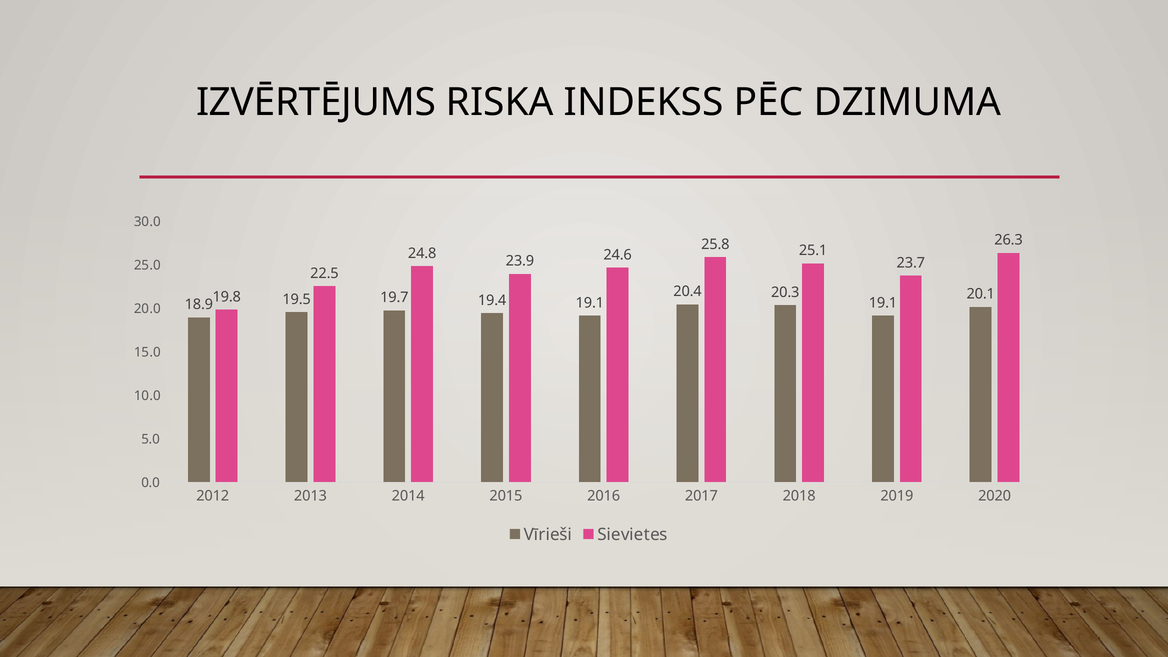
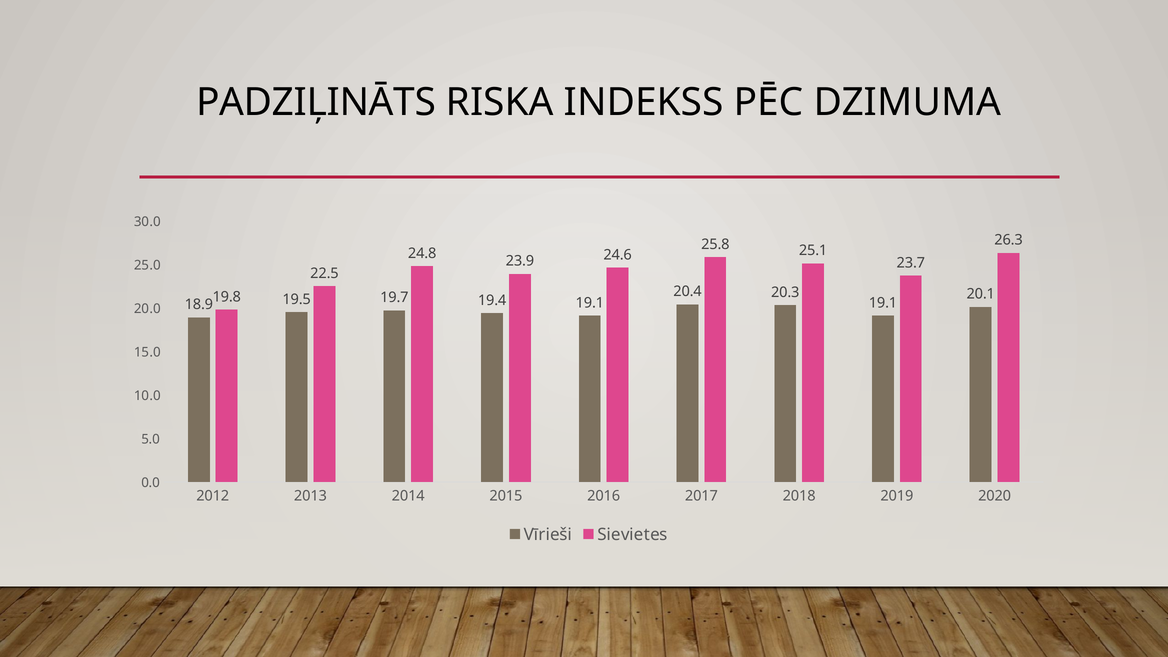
IZVĒRTĒJUMS: IZVĒRTĒJUMS -> PADZIĻINĀTS (316, 102)
